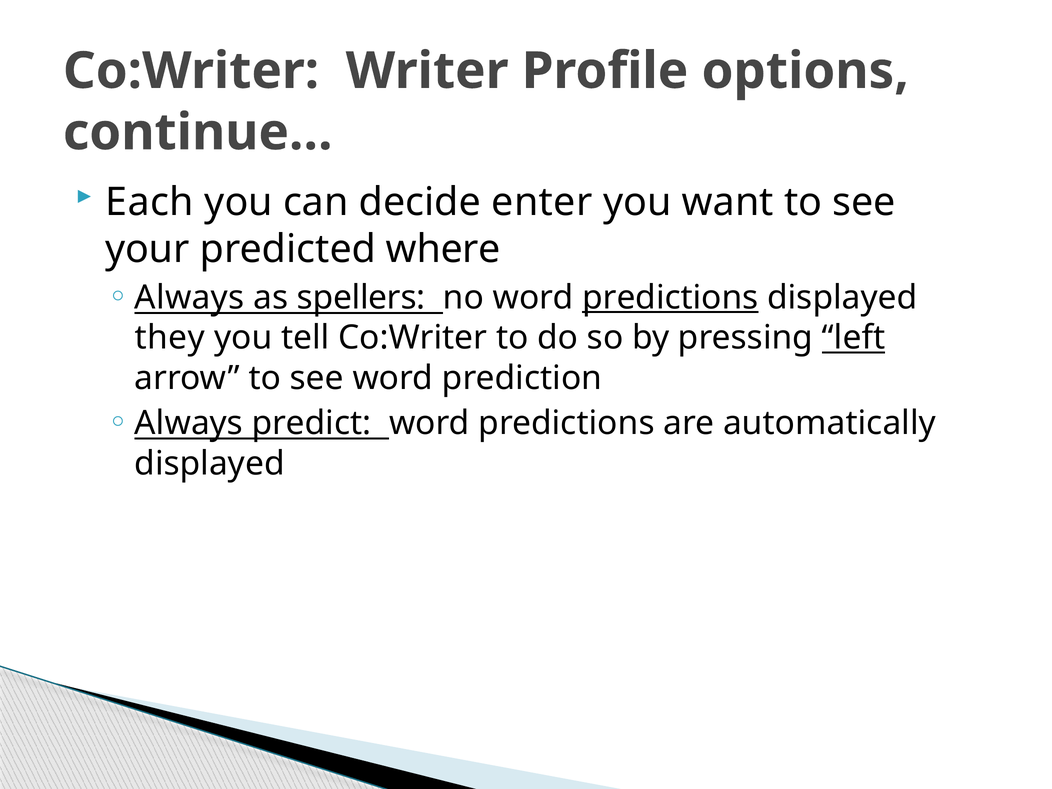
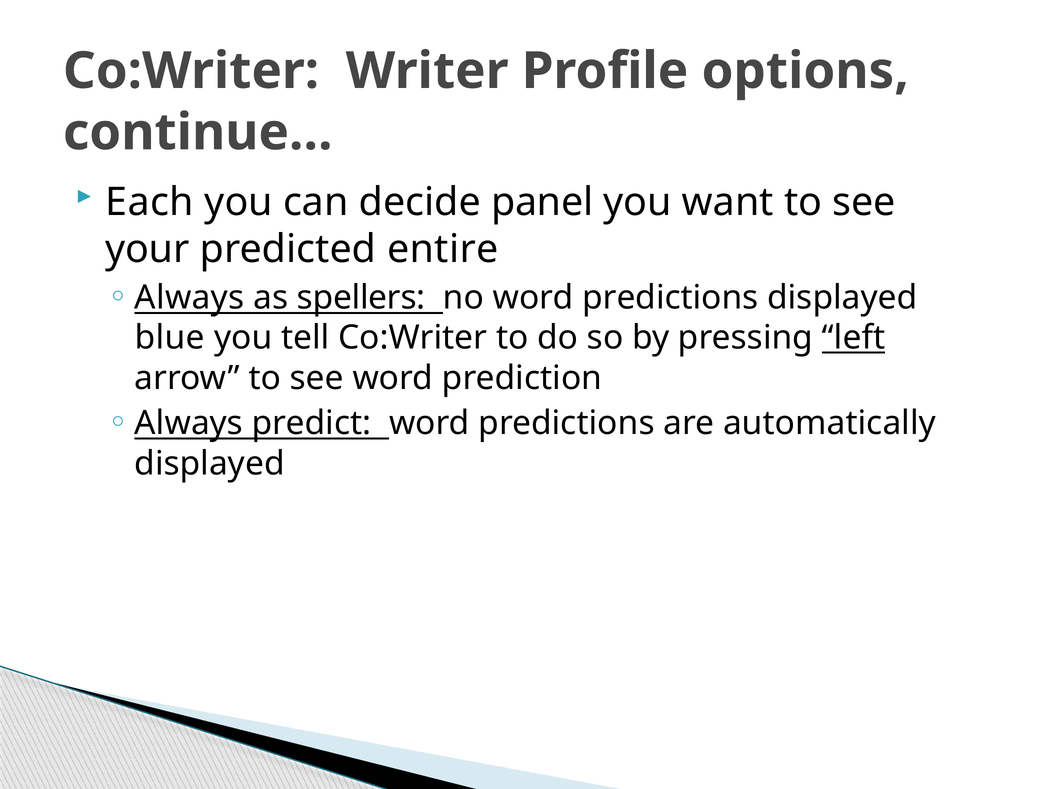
enter: enter -> panel (542, 202)
where: where -> entire (443, 249)
predictions underline: present -> none (670, 298)
they: they -> blue (170, 338)
